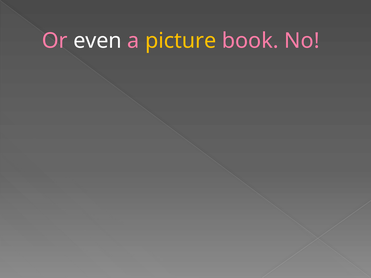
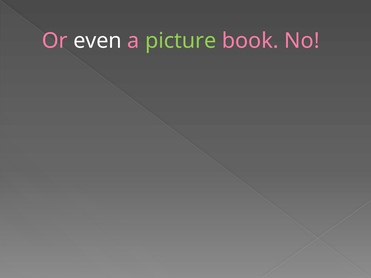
picture colour: yellow -> light green (181, 41)
